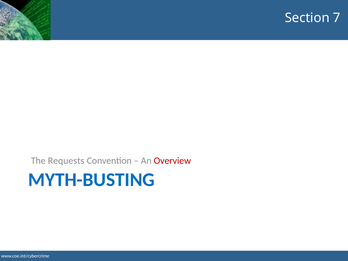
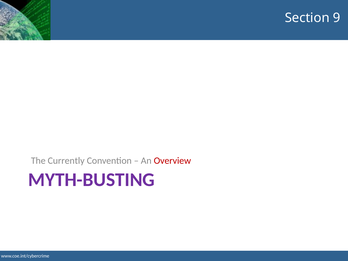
7: 7 -> 9 (337, 18)
Requests: Requests -> Currently (66, 161)
MYTH-BUSTING colour: blue -> purple (91, 180)
